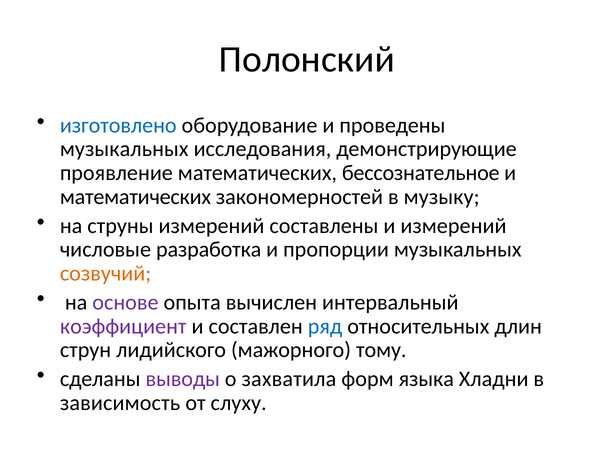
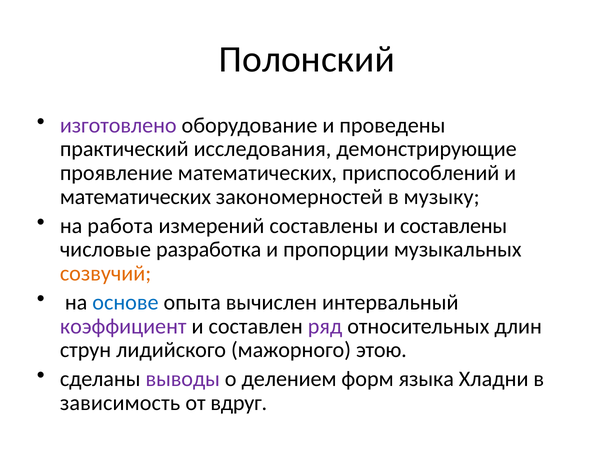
изготовлено colour: blue -> purple (118, 125)
музыкальных: музыкальных -> практический (124, 149)
бессознательное: бессознательное -> приспособлений (421, 173)
струны: струны -> работа (120, 226)
и измерений: измерений -> составлены (454, 226)
основе colour: purple -> blue (125, 303)
ряд colour: blue -> purple (325, 327)
тому: тому -> этою (381, 351)
захватила: захватила -> делением (289, 379)
слуху: слуху -> вдруг (239, 403)
